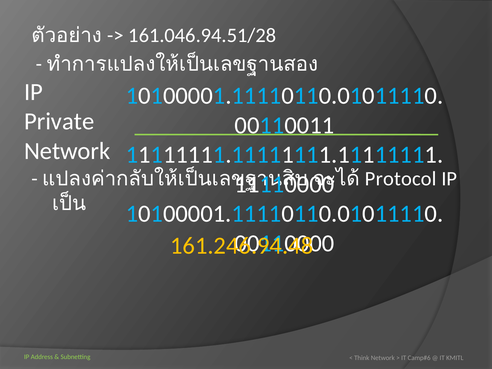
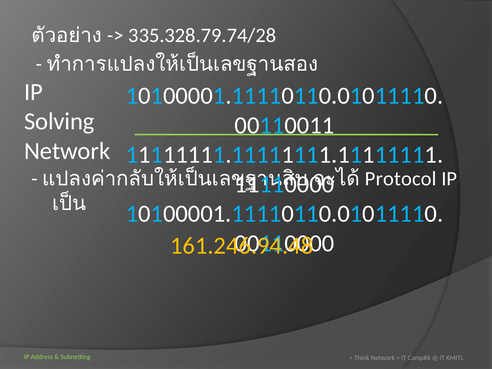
161.046.94.51/28: 161.046.94.51/28 -> 335.328.79.74/28 (202, 35)
Private: Private -> Solving (59, 121)
